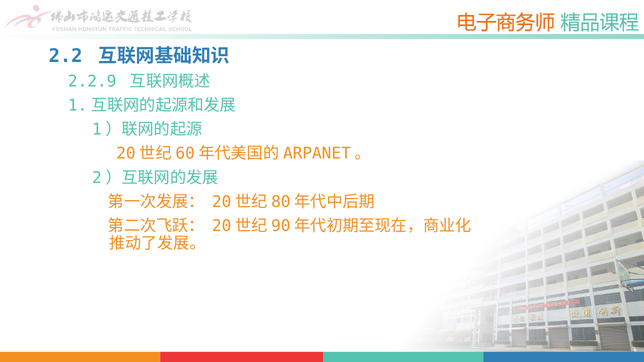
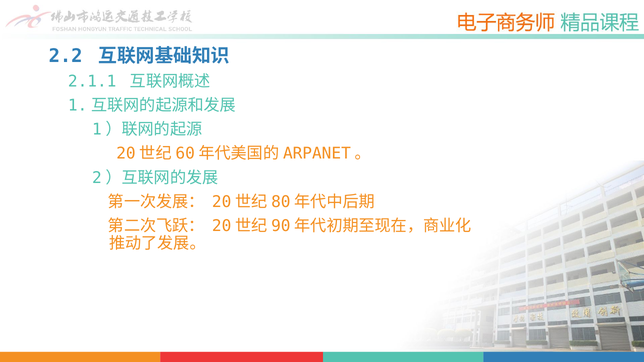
2.2.9: 2.2.9 -> 2.1.1 (92, 81)
